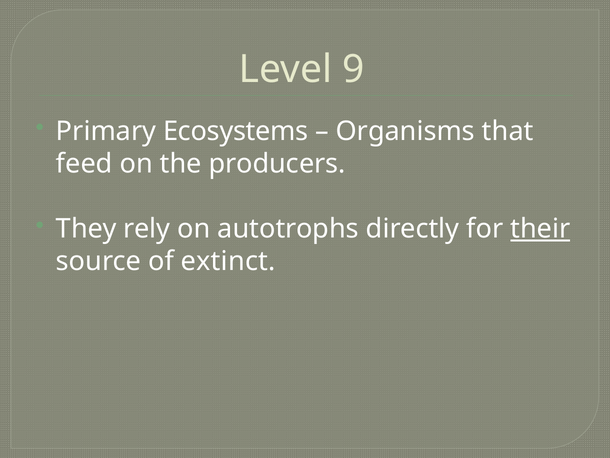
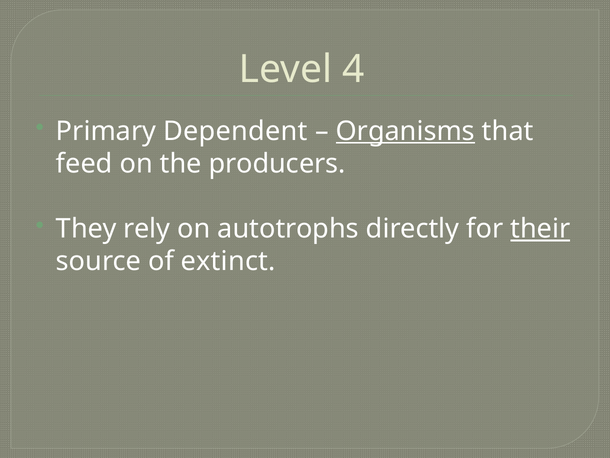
9: 9 -> 4 (353, 69)
Ecosystems: Ecosystems -> Dependent (236, 131)
Organisms underline: none -> present (405, 131)
